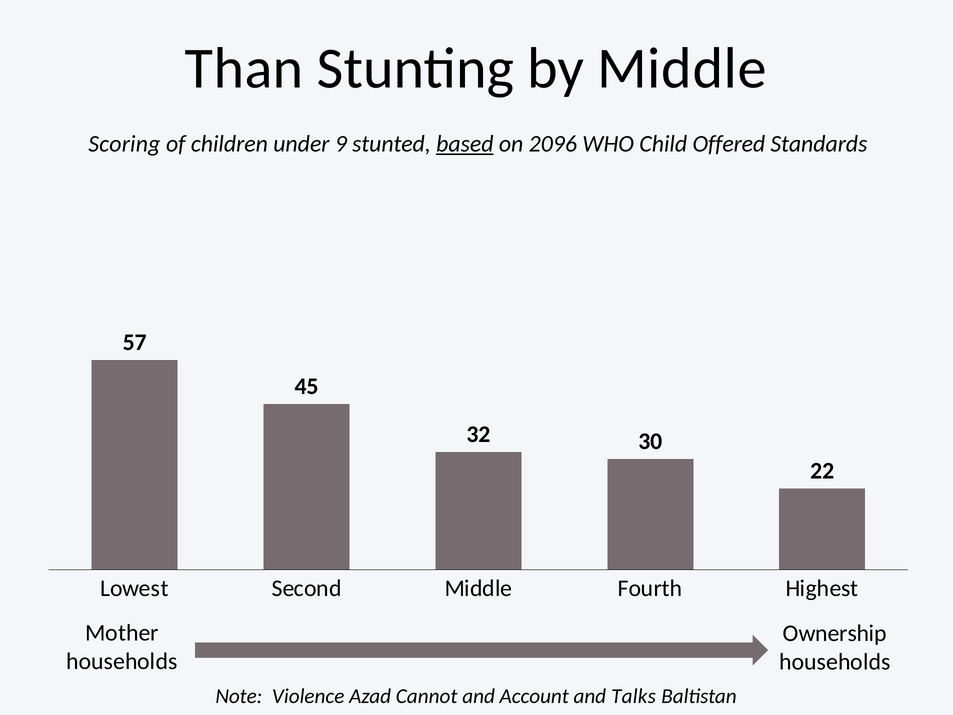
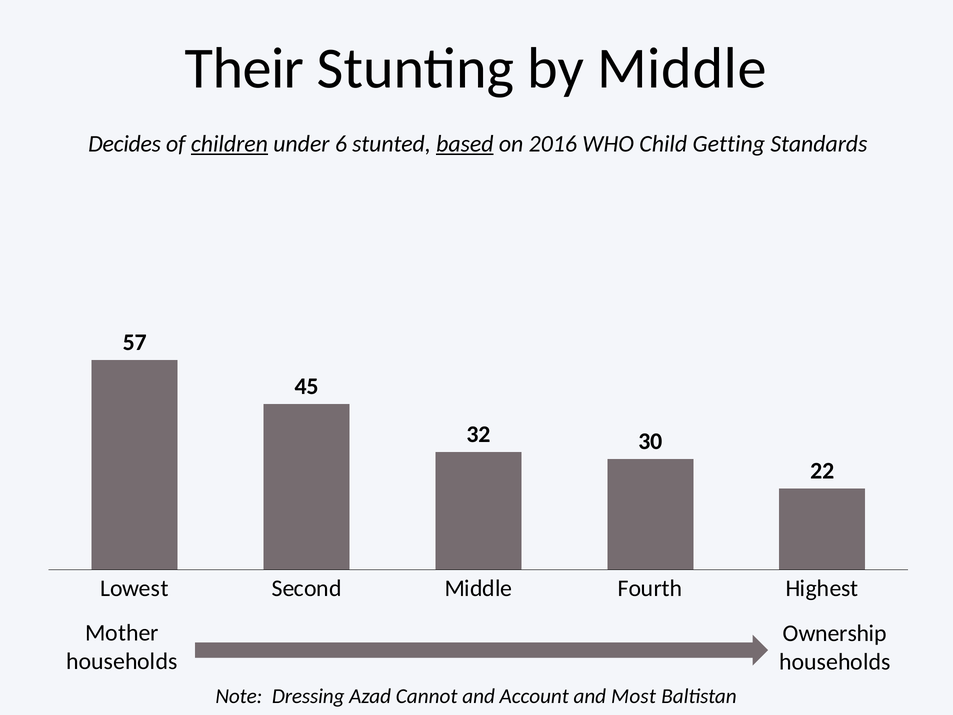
Than: Than -> Their (245, 69)
Scoring: Scoring -> Decides (125, 144)
children underline: none -> present (229, 144)
9: 9 -> 6 (341, 144)
2096: 2096 -> 2016 (553, 144)
Offered: Offered -> Getting (729, 144)
Violence: Violence -> Dressing (308, 696)
Talks: Talks -> Most (634, 696)
